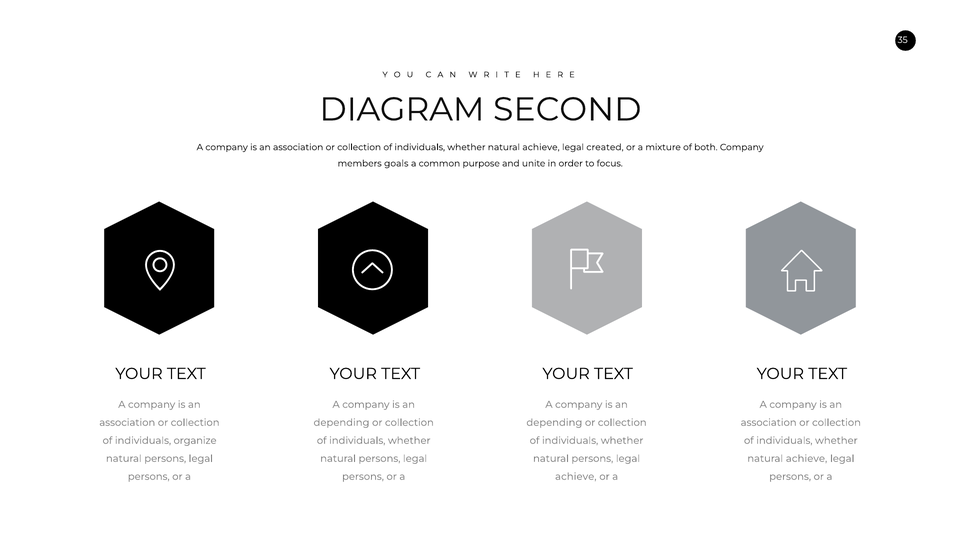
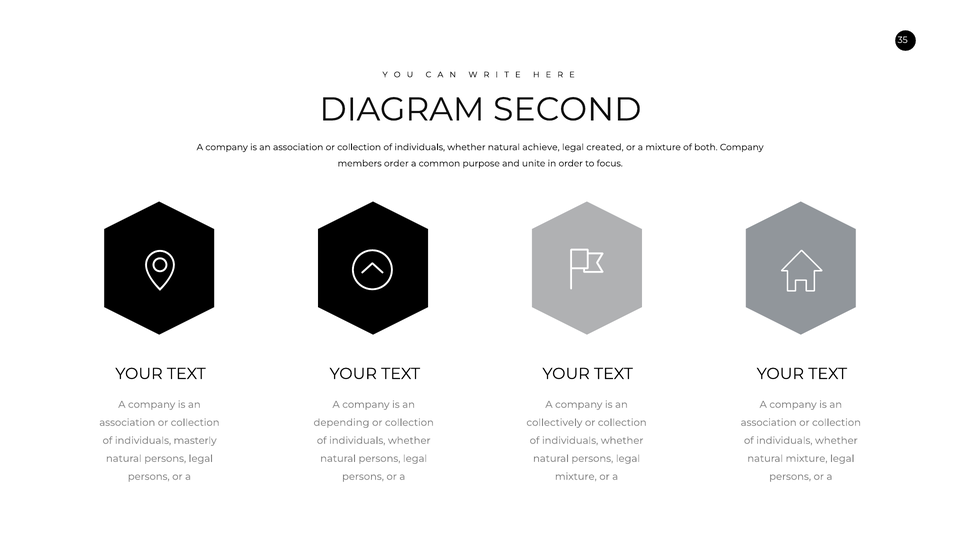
members goals: goals -> order (396, 163)
depending: depending -> collectively (554, 423)
organize: organize -> masterly (195, 441)
achieve: achieve -> mixture (807, 459)
achieve: achieve -> mixture (576, 477)
